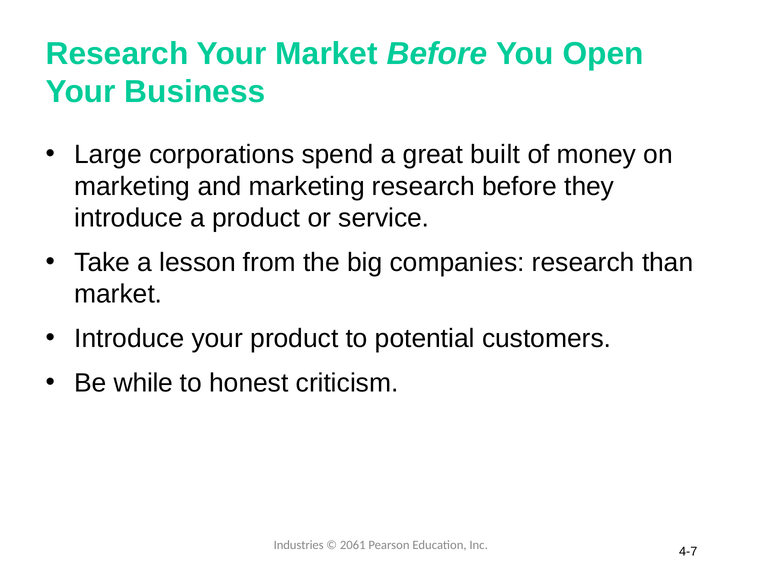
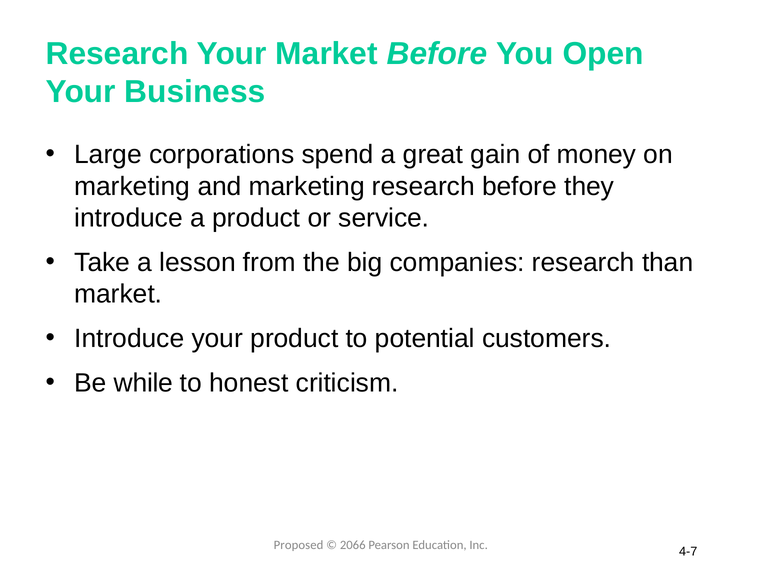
built: built -> gain (495, 155)
Industries: Industries -> Proposed (299, 546)
2061: 2061 -> 2066 (353, 546)
